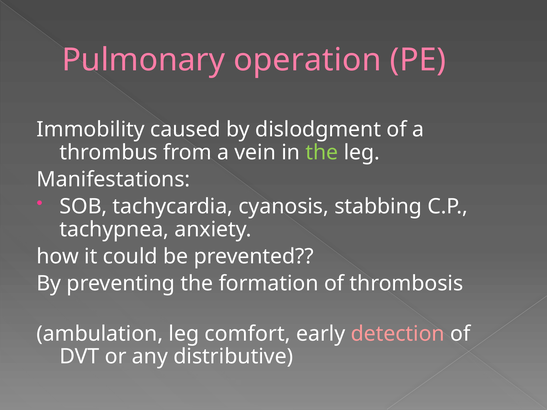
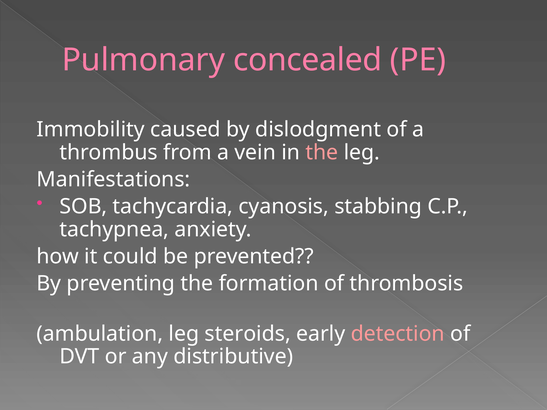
operation: operation -> concealed (308, 60)
the colour: light green -> pink (322, 153)
comfort: comfort -> steroids (248, 334)
